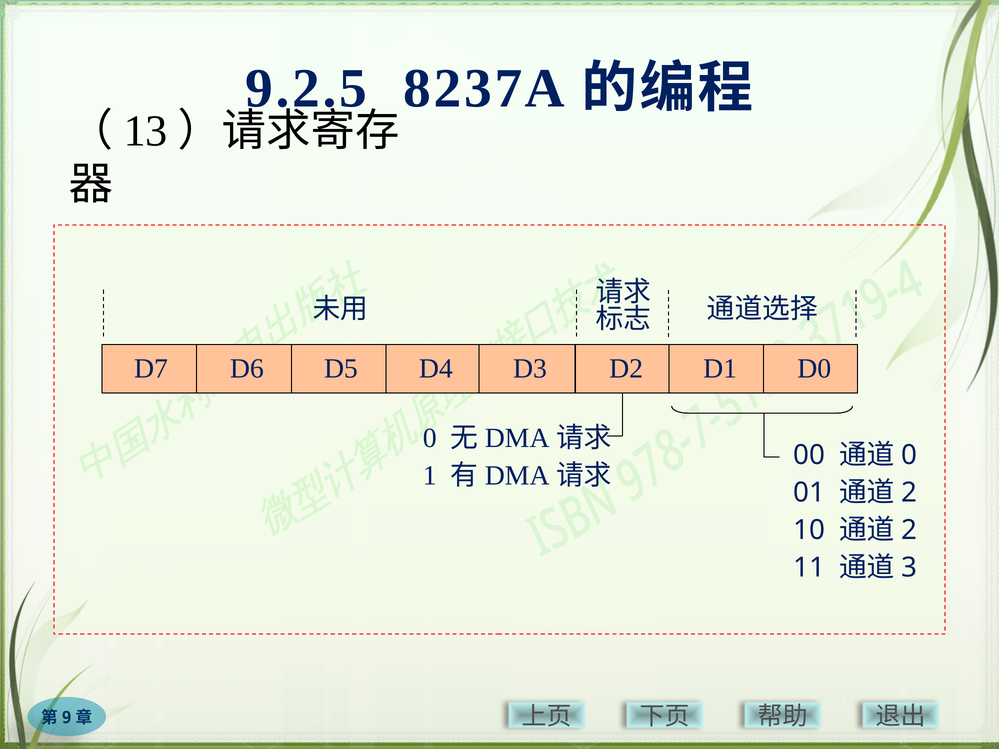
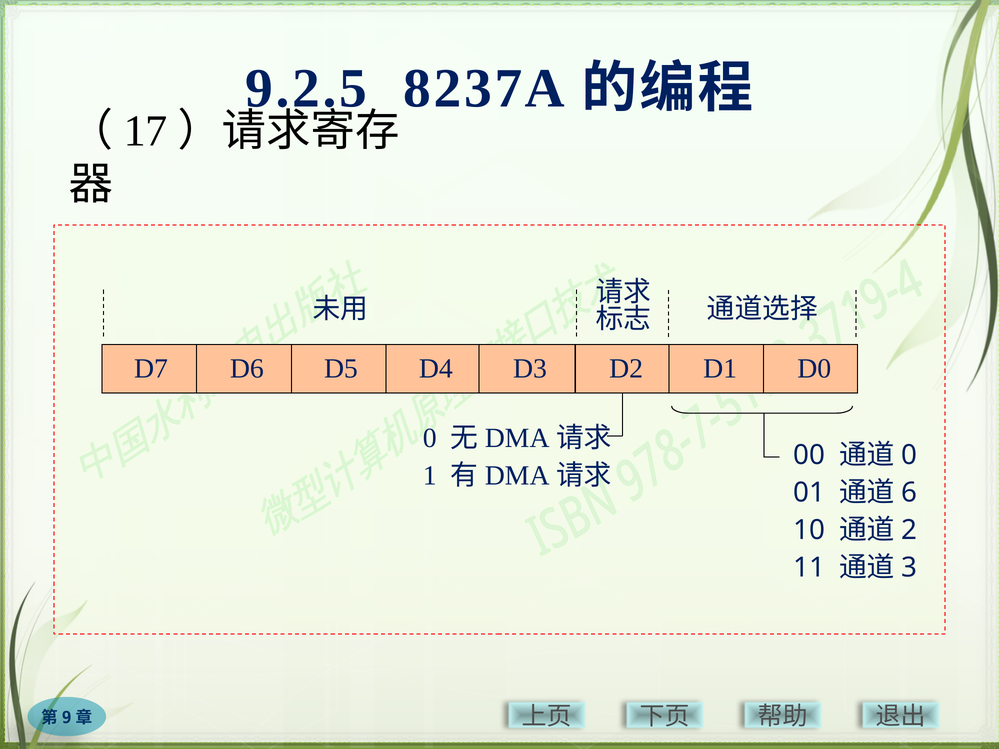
13: 13 -> 17 (146, 131)
2: 2 -> 6 (909, 493)
